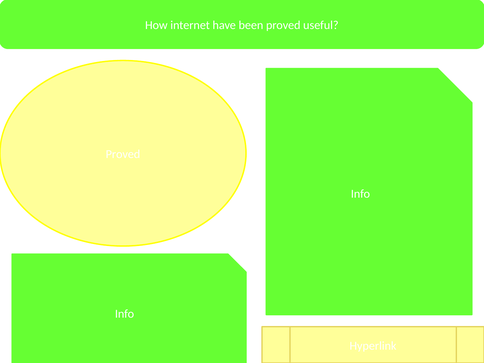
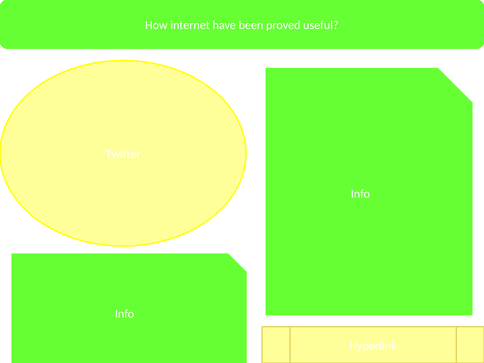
Proved: Proved -> Twitter (123, 154)
